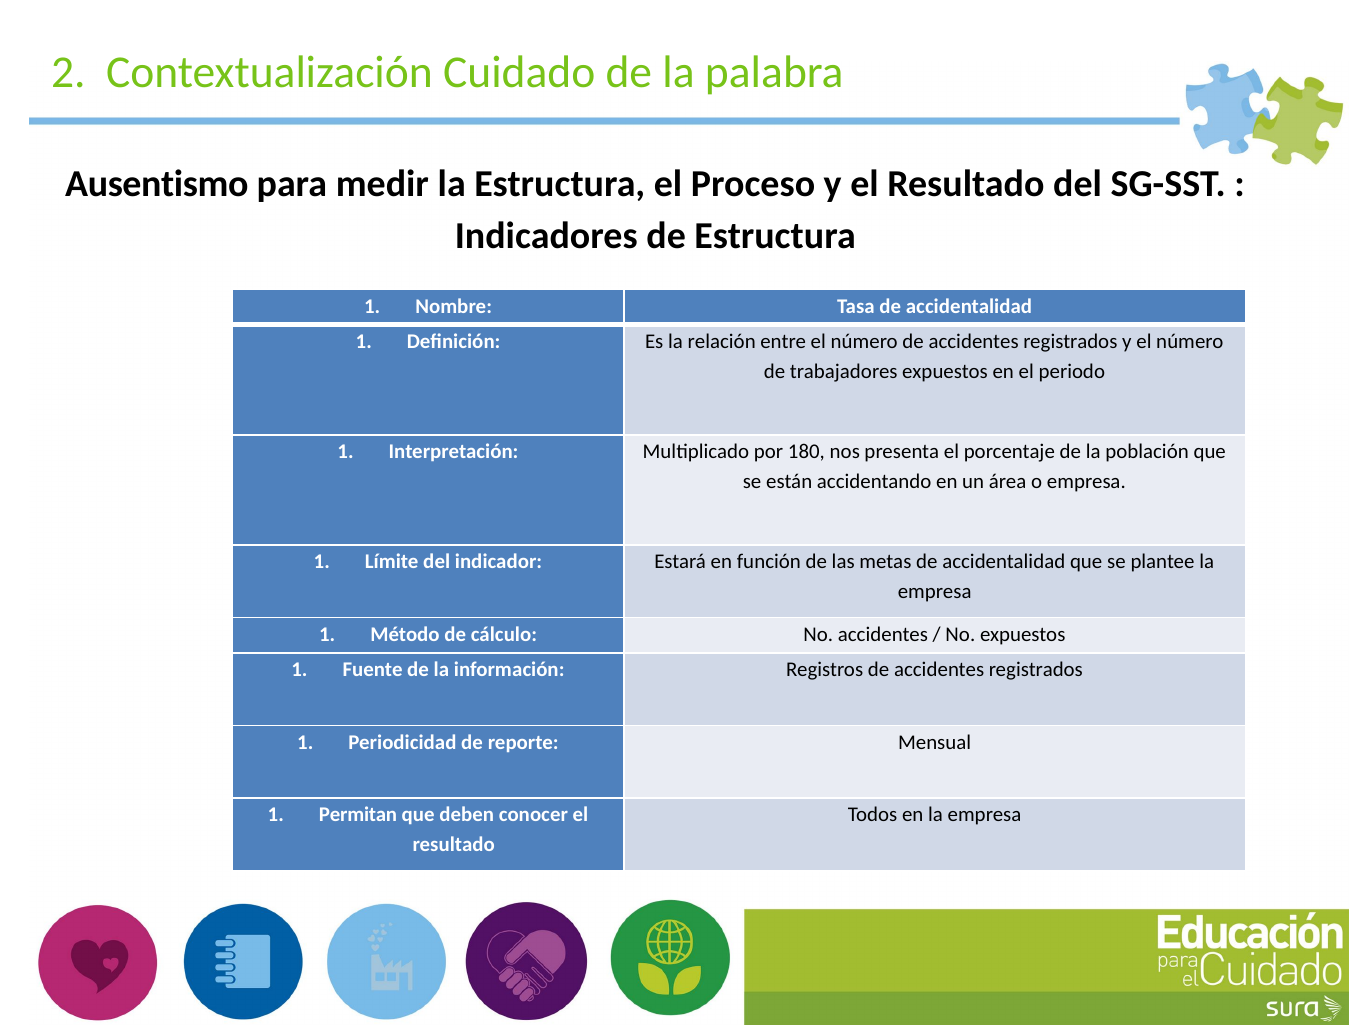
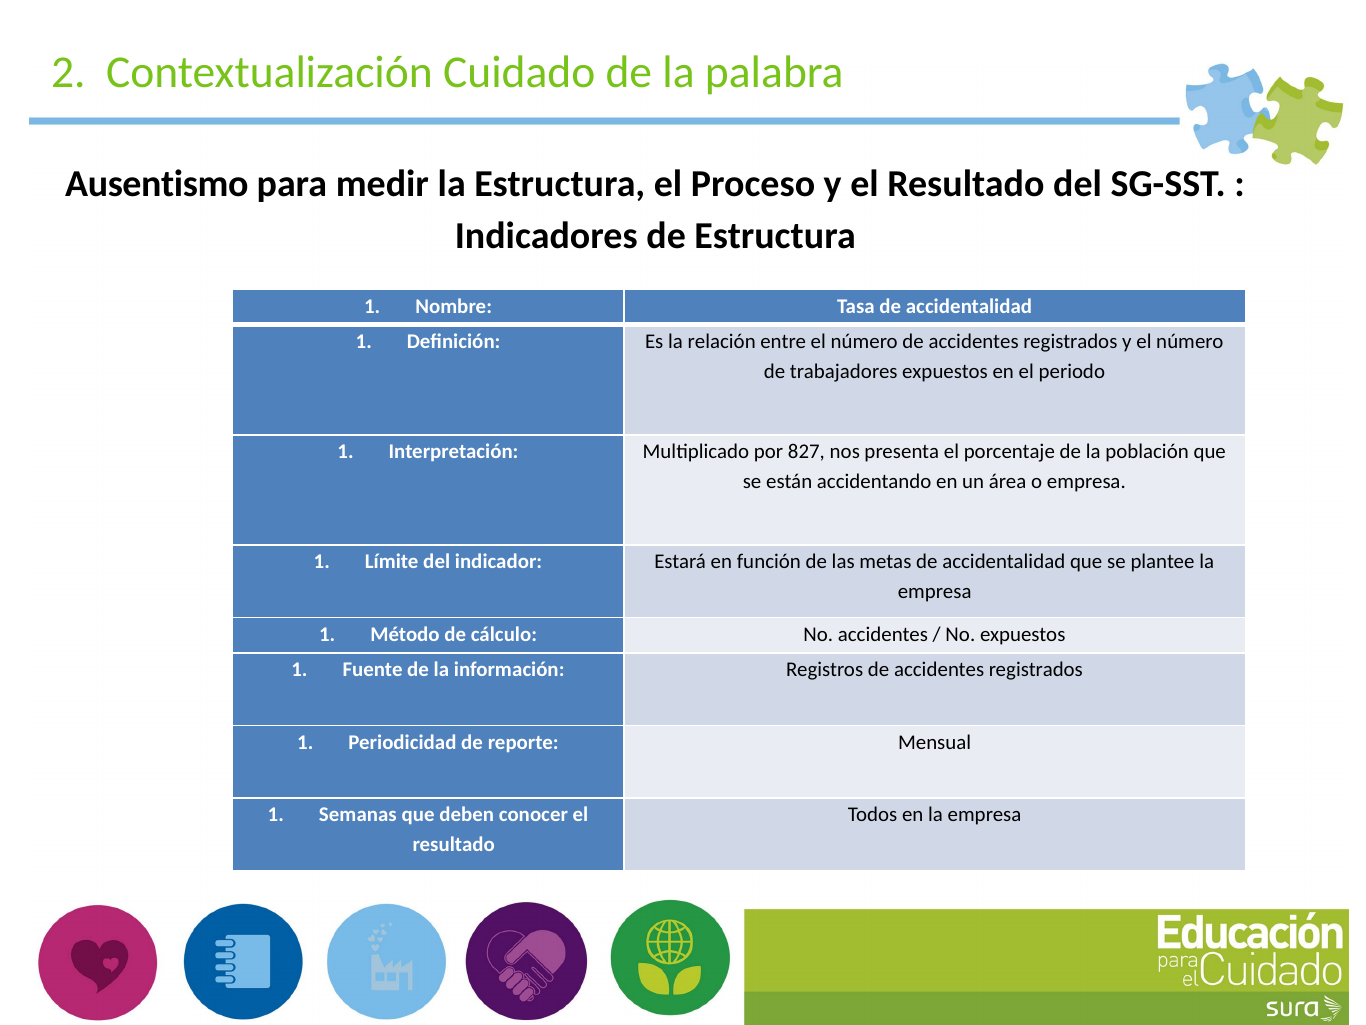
180: 180 -> 827 (806, 452)
Permitan: Permitan -> Semanas (358, 815)
